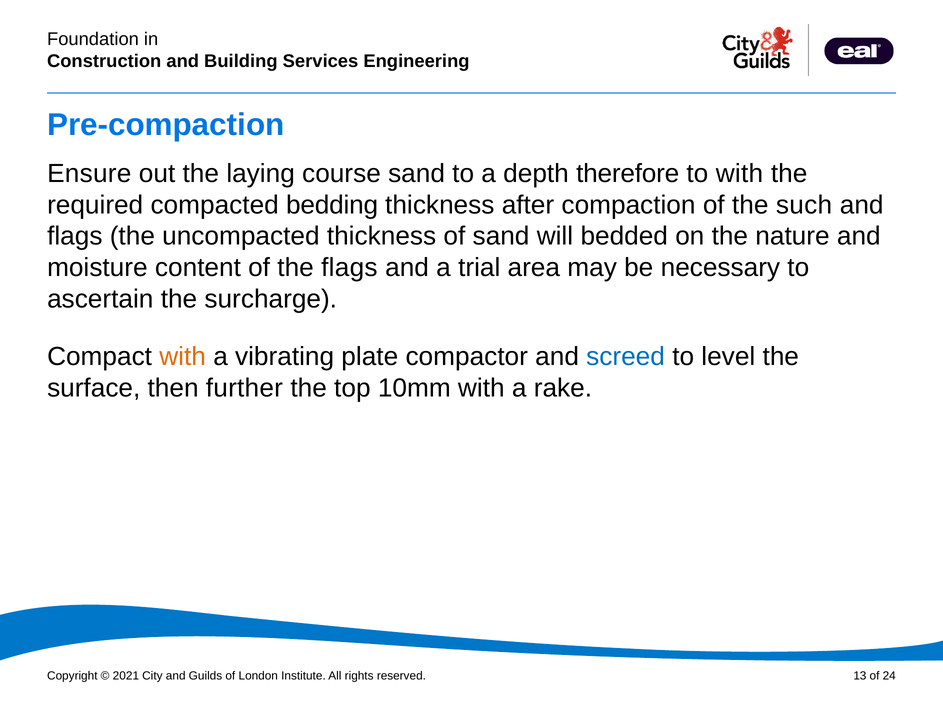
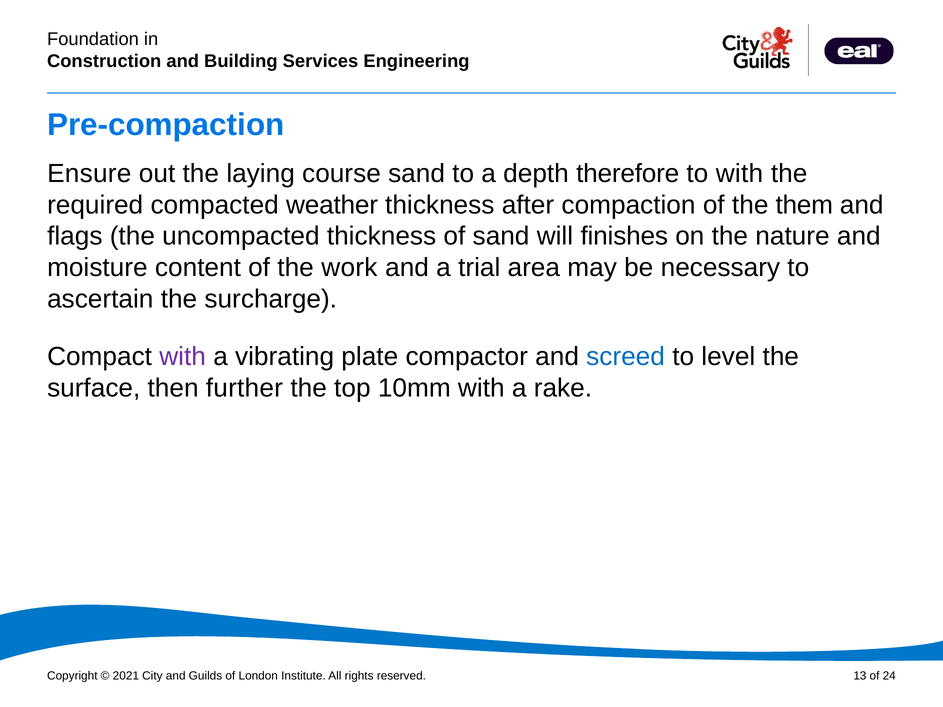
bedding: bedding -> weather (332, 205)
such: such -> them (804, 205)
bedded: bedded -> finishes (624, 236)
the flags: flags -> work (349, 268)
with colour: orange -> purple (183, 357)
